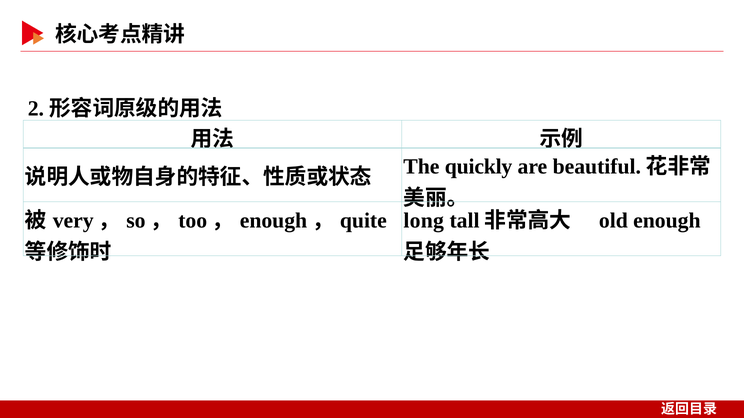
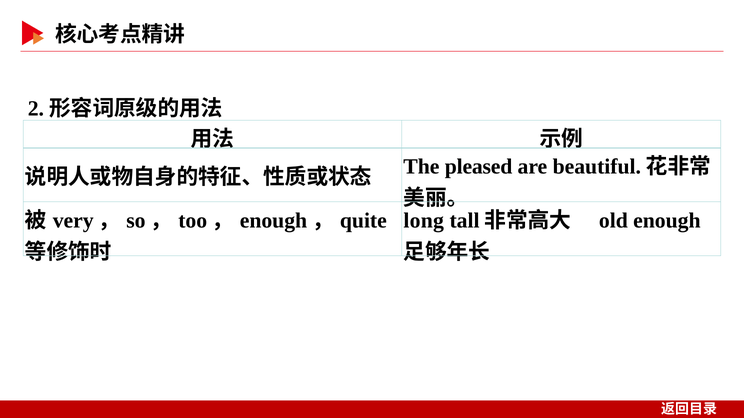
quickly: quickly -> pleased (479, 167)
